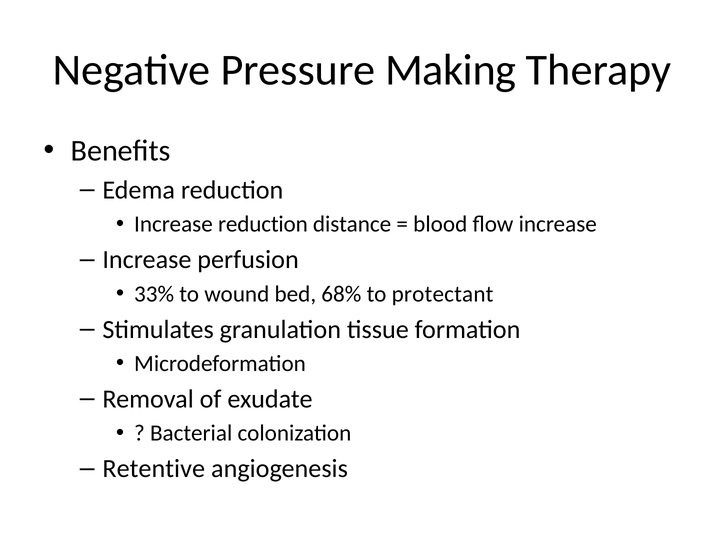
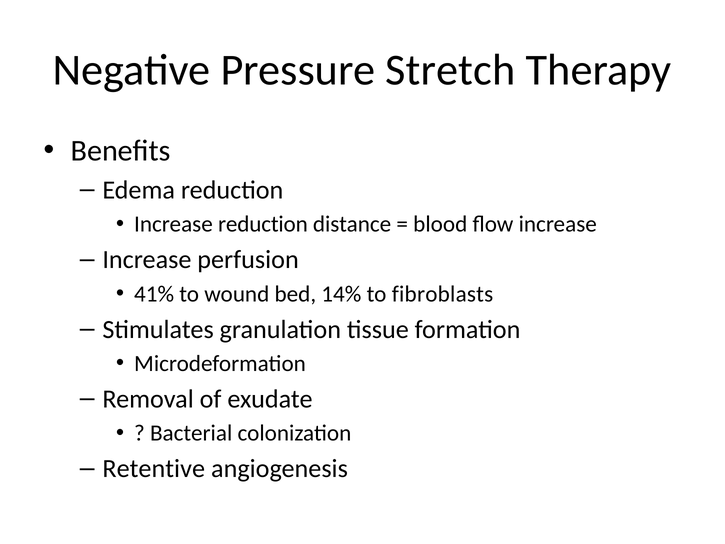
Making: Making -> Stretch (450, 70)
33%: 33% -> 41% (154, 294)
68%: 68% -> 14% (341, 294)
protectant: protectant -> fibroblasts (443, 294)
